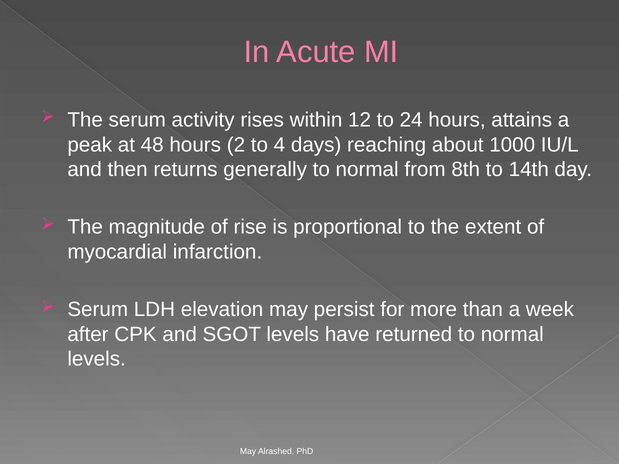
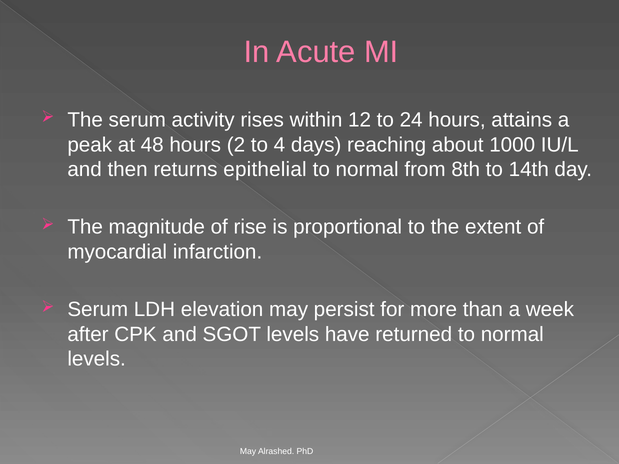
generally: generally -> epithelial (265, 170)
